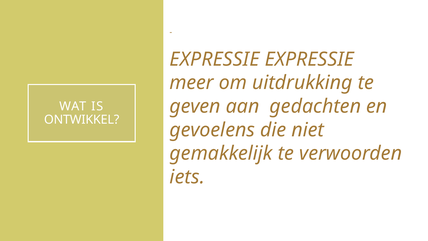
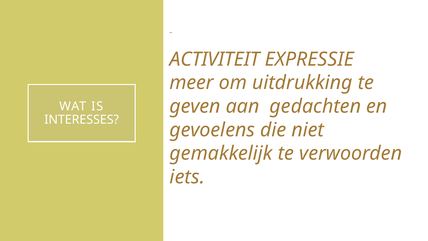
EXPRESSIE: EXPRESSIE -> ACTIVITEIT (215, 59)
ONTWIKKEL: ONTWIKKEL -> INTERESSES (82, 120)
